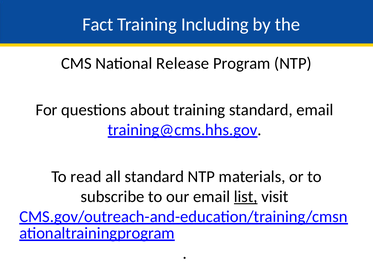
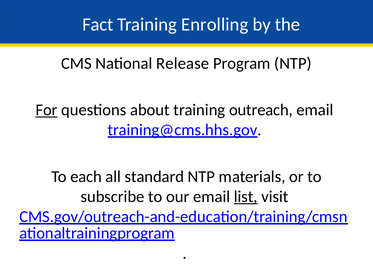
Including: Including -> Enrolling (215, 25)
For underline: none -> present (47, 110)
training standard: standard -> outreach (261, 110)
read: read -> each (86, 177)
